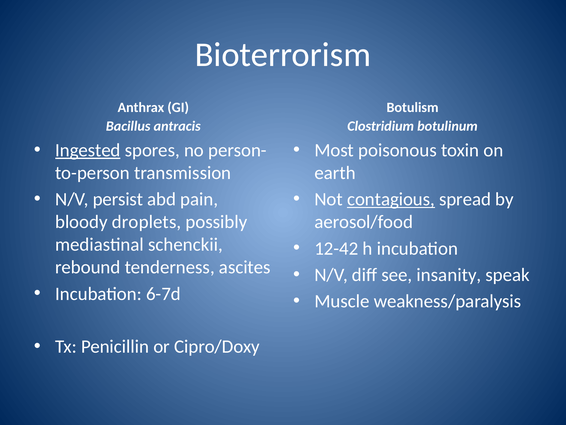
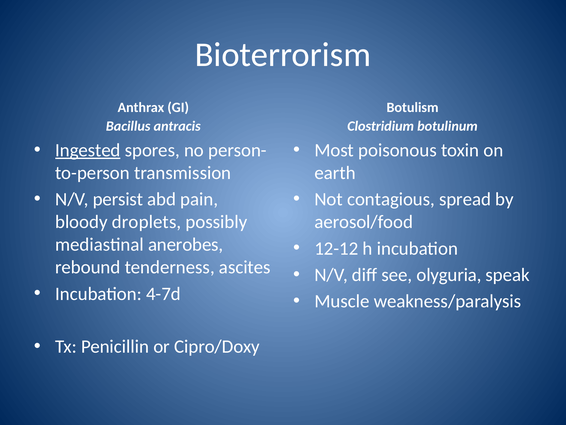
contagious underline: present -> none (391, 199)
schenckii: schenckii -> anerobes (186, 244)
12-42: 12-42 -> 12-12 (336, 248)
insanity: insanity -> olyguria (449, 275)
6-7d: 6-7d -> 4-7d (163, 293)
